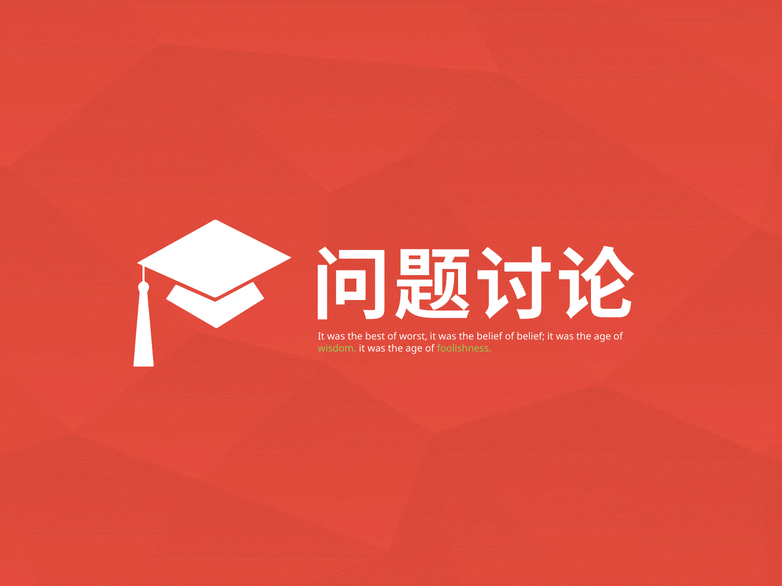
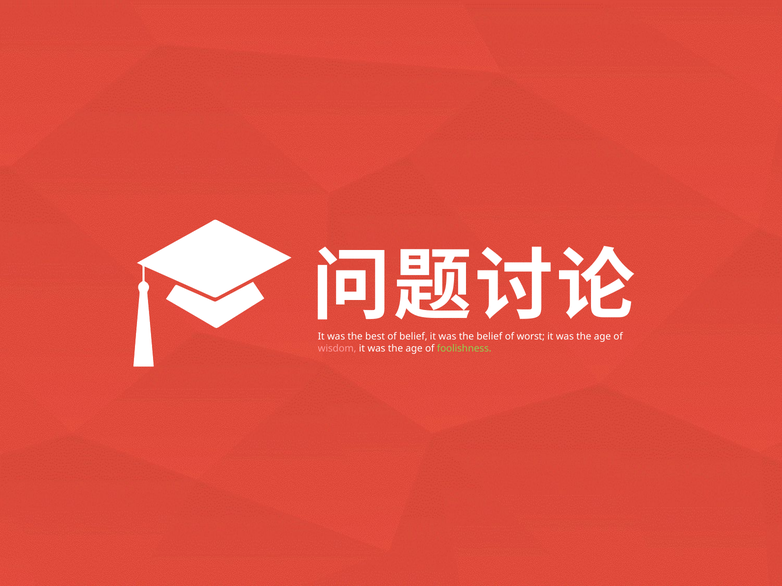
of worst: worst -> belief (413, 337)
of belief: belief -> worst (531, 337)
wisdom colour: light green -> pink (337, 349)
